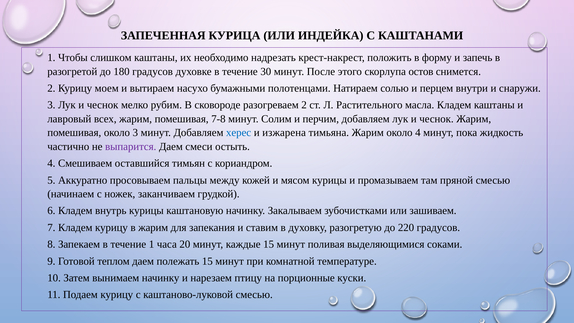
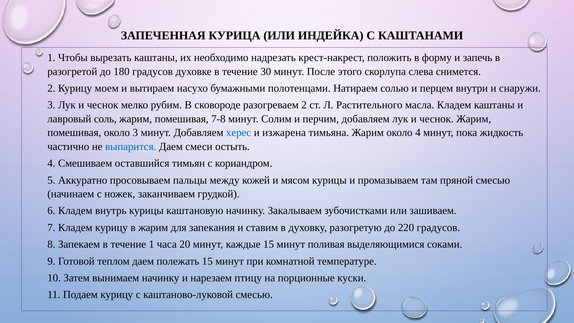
слишком: слишком -> вырезать (111, 58)
остов: остов -> слева (421, 71)
всех: всех -> соль (105, 119)
выпарится colour: purple -> blue (131, 146)
